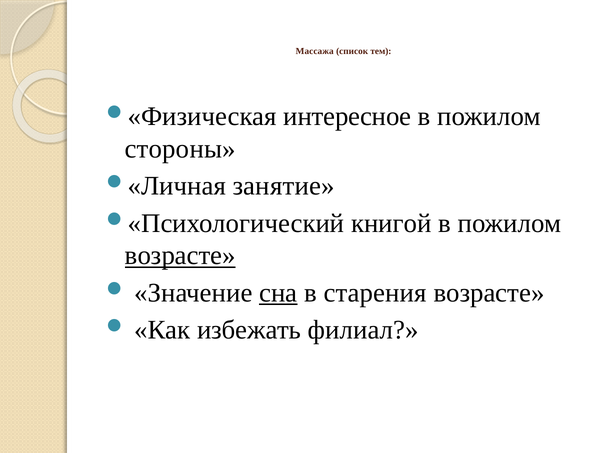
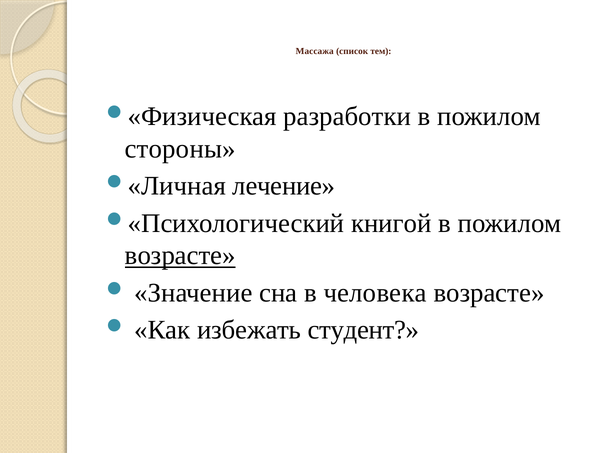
интересное: интересное -> разработки (347, 117)
занятие: занятие -> лечение (284, 186)
сна underline: present -> none (278, 293)
старения: старения -> человека (375, 293)
филиал: филиал -> студент (363, 330)
